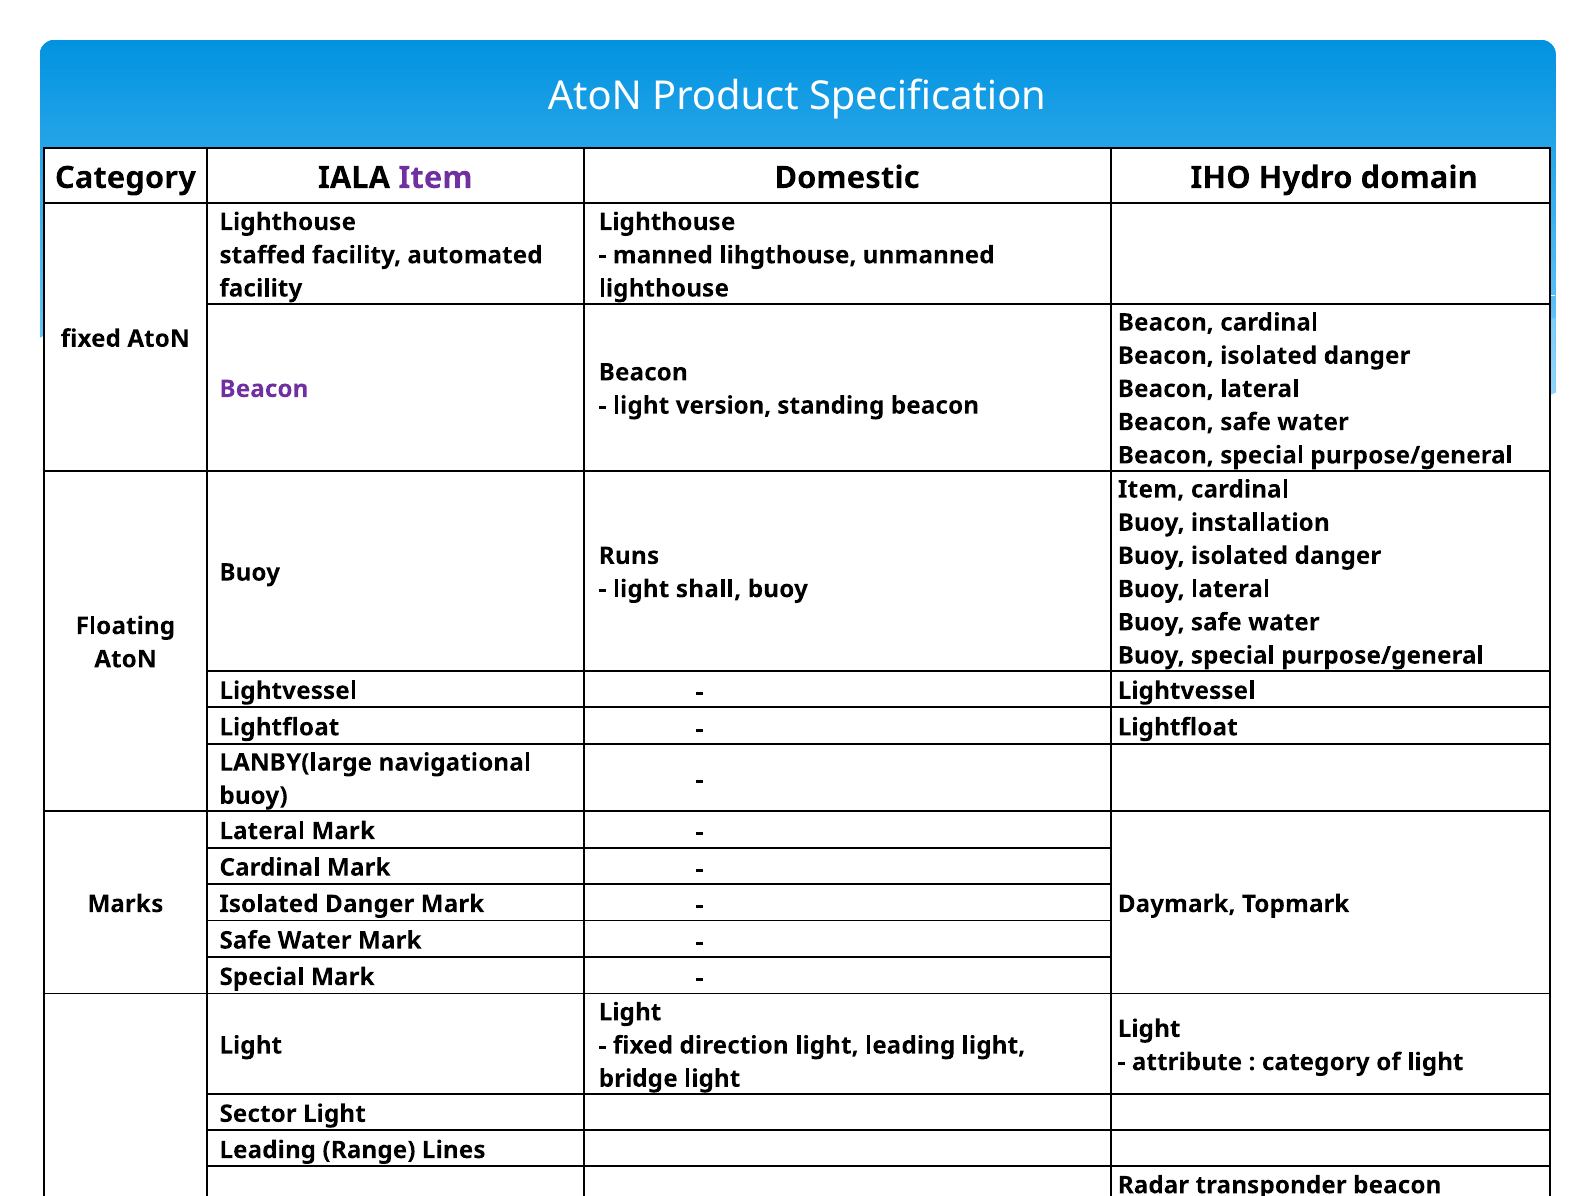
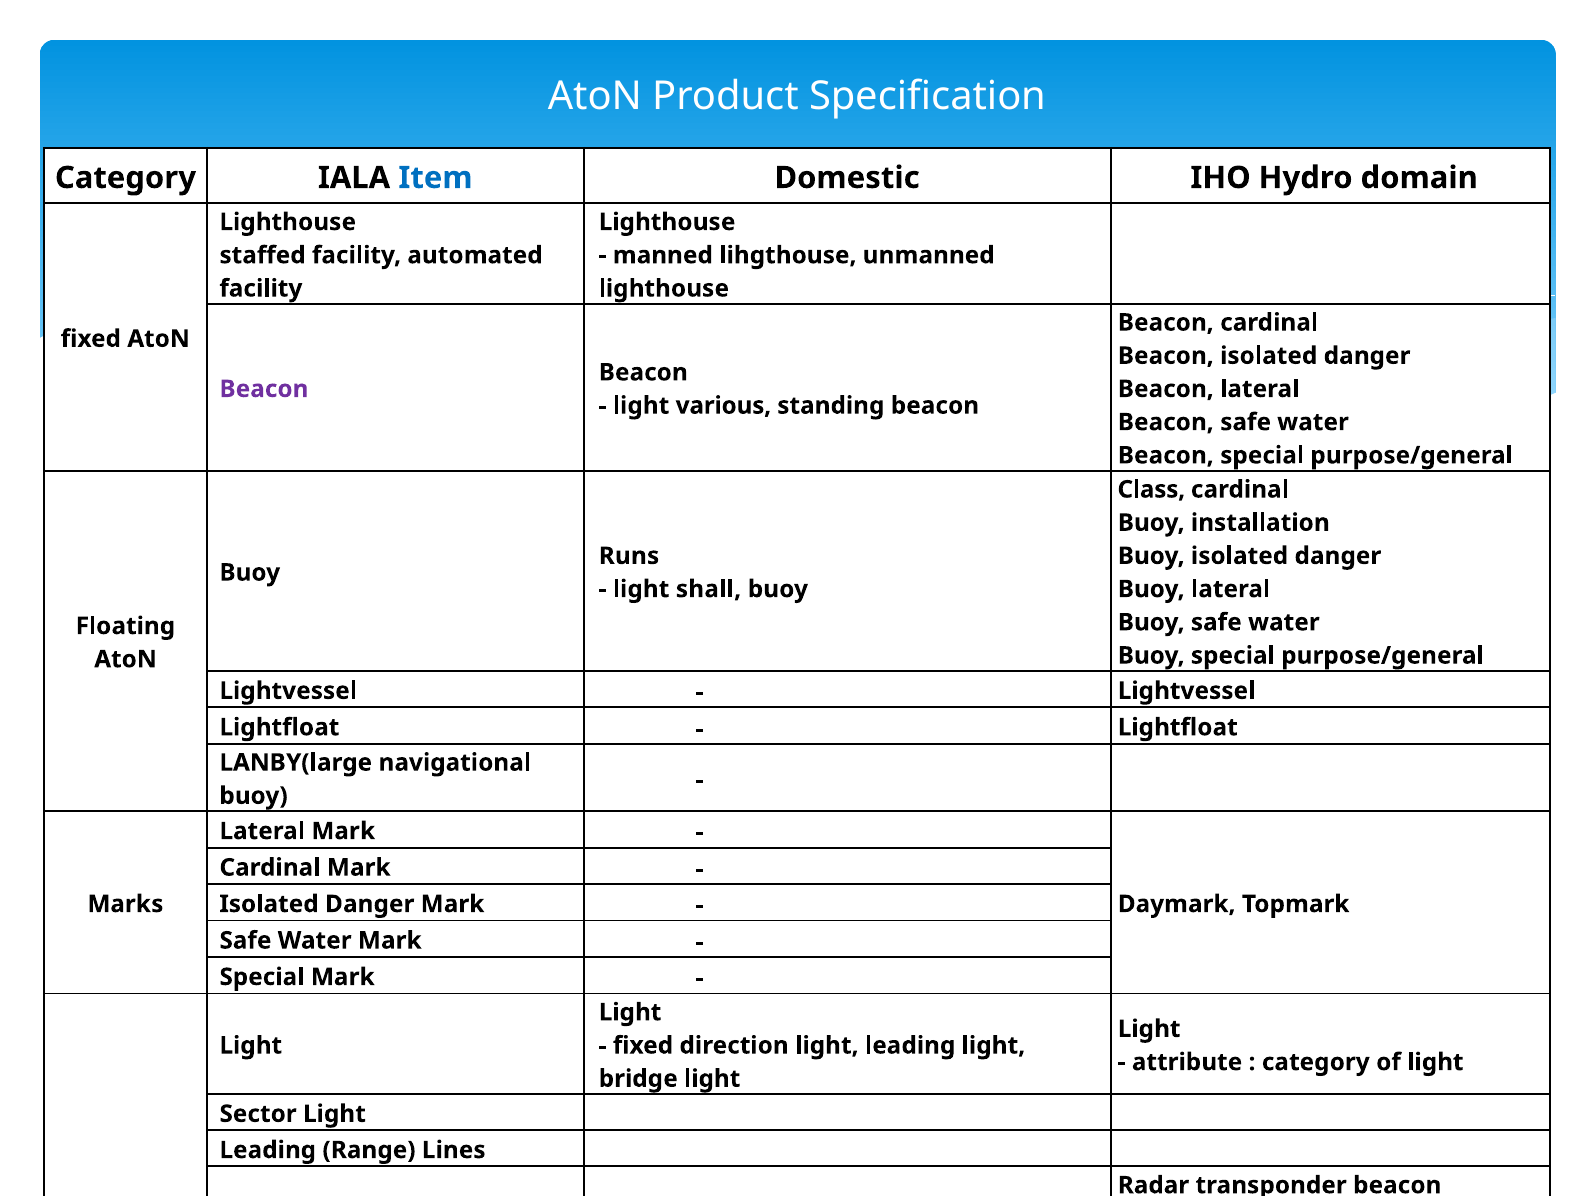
Item colour: purple -> blue (435, 178)
version: version -> various (723, 405)
Item: Item -> Class (1151, 489)
